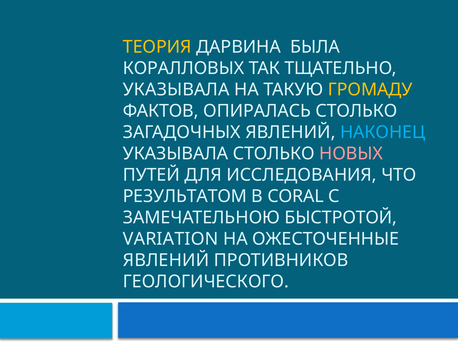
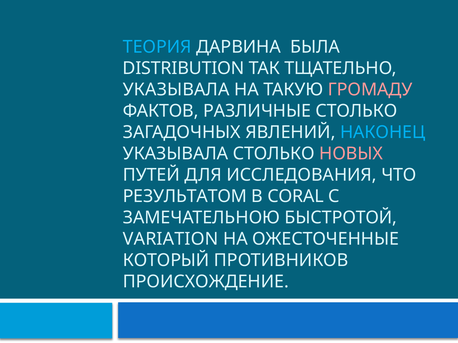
ТЕОРИЯ colour: yellow -> light blue (157, 47)
КОРАЛЛОВЫХ: КОРАЛЛОВЫХ -> DISTRIBUTION (184, 68)
ГРОМАДУ colour: yellow -> pink (370, 90)
ОПИРАЛАСЬ: ОПИРАЛАСЬ -> РАЗЛИЧНЫЕ (257, 111)
ЯВЛЕНИЙ: ЯВЛЕНИЙ -> КОТОРЫЙ (166, 261)
ГЕОЛОГИЧЕСКОГО: ГЕОЛОГИЧЕСКОГО -> ПРОИСХОЖДЕНИЕ (206, 282)
